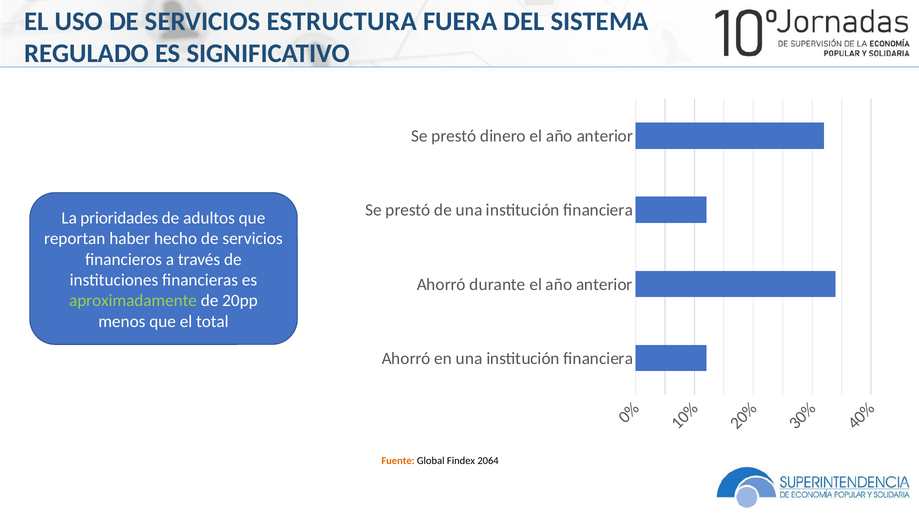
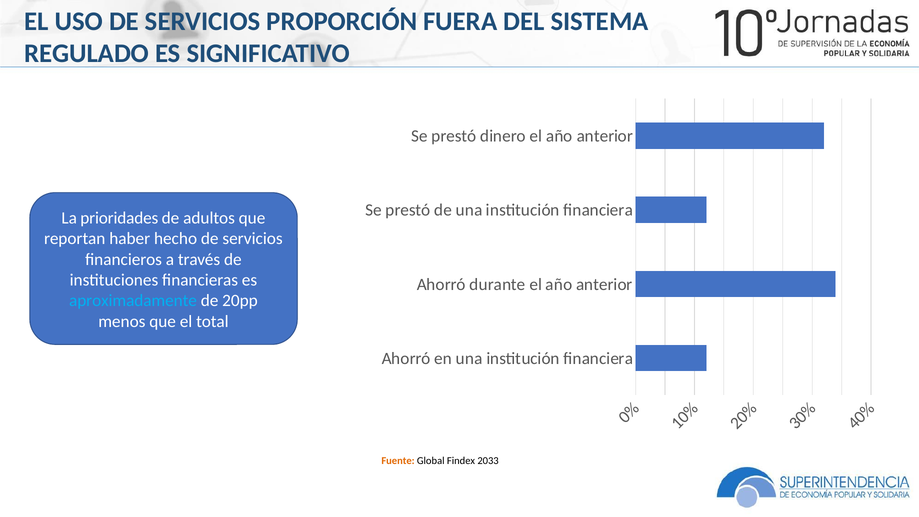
ESTRUCTURA: ESTRUCTURA -> PROPORCIÓN (342, 21)
aproximadamente colour: light green -> light blue (133, 301)
2064: 2064 -> 2033 (488, 461)
